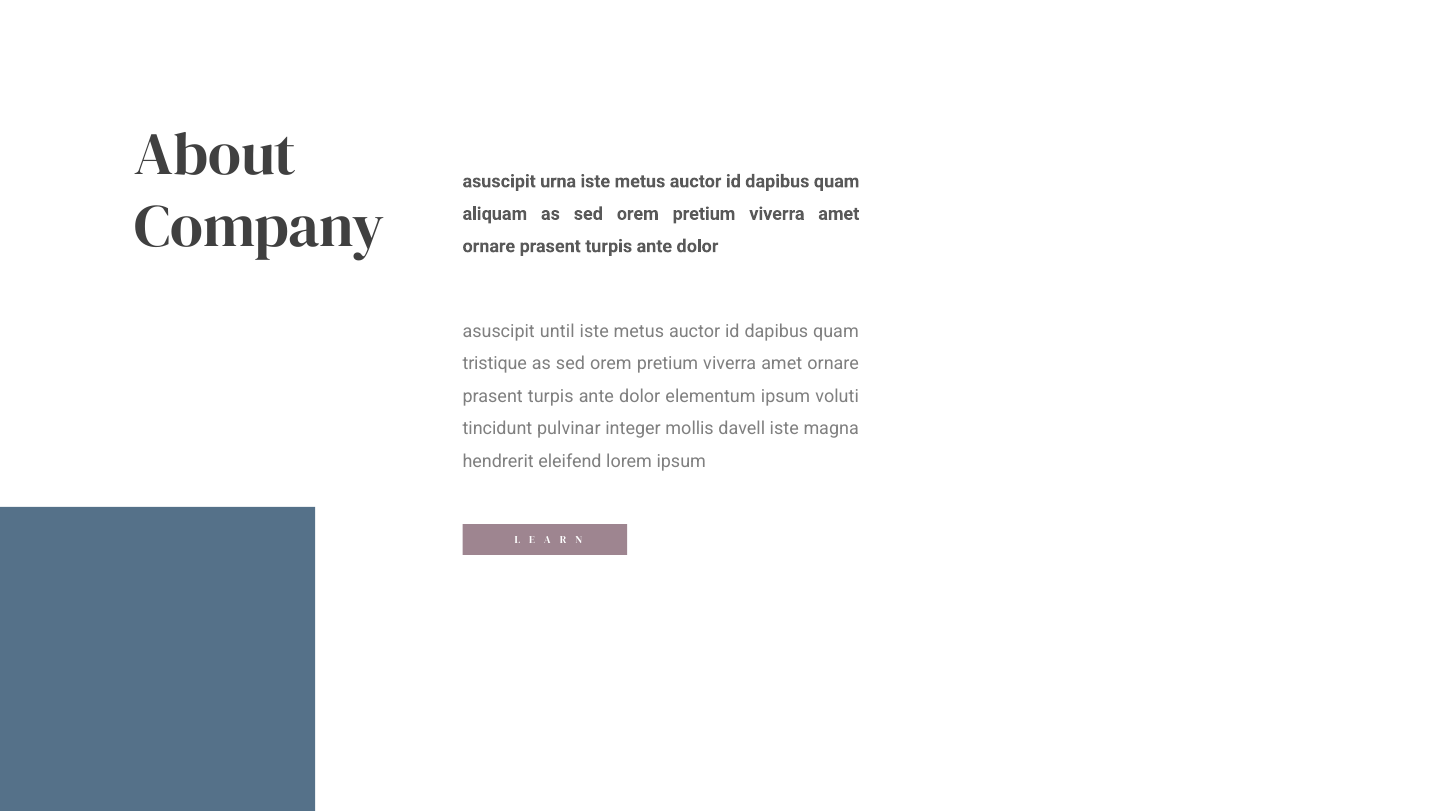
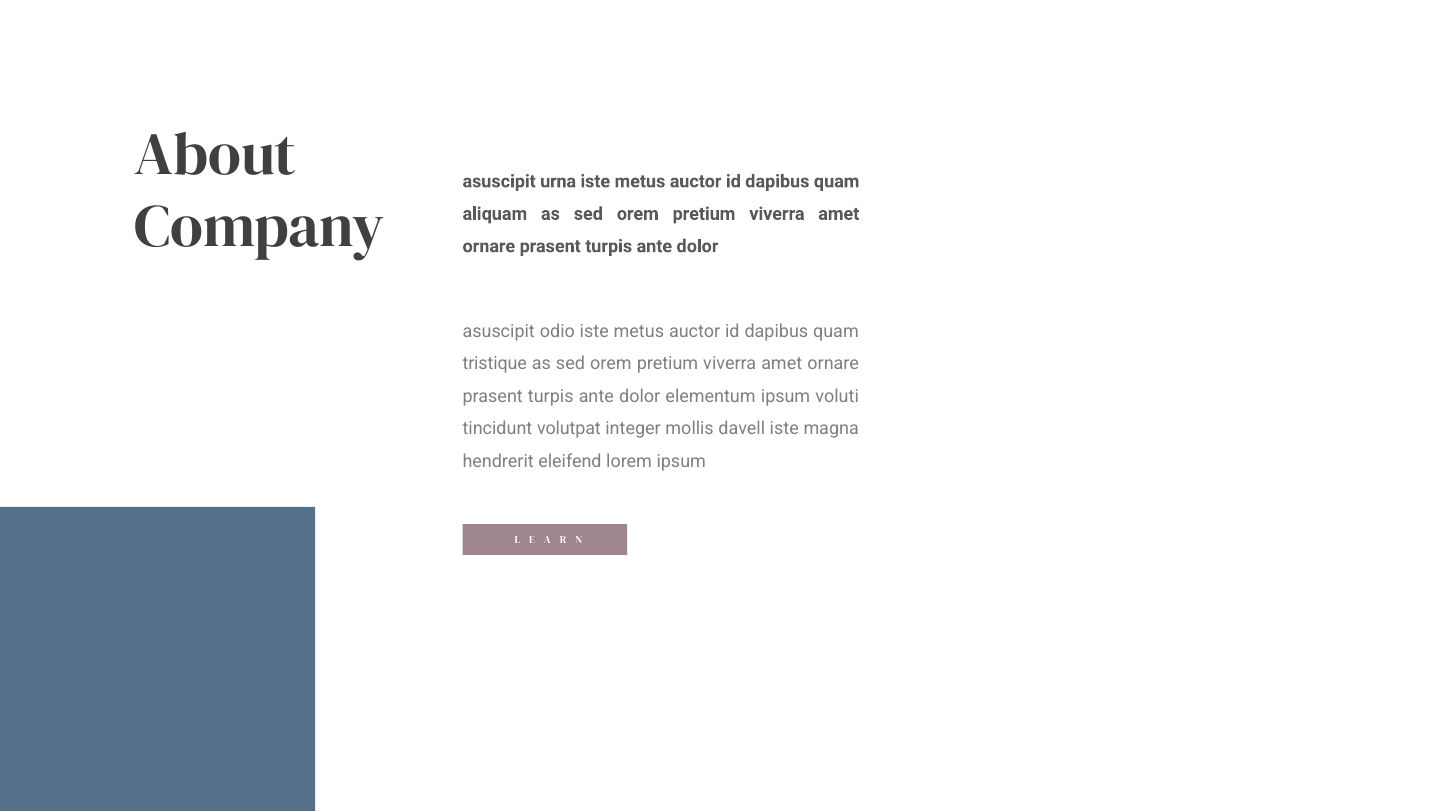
until: until -> odio (557, 331)
pulvinar: pulvinar -> volutpat (569, 429)
